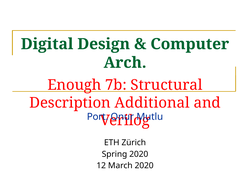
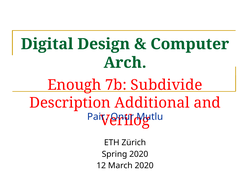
Structural: Structural -> Subdivide (166, 85)
Port: Port -> Pair (97, 117)
